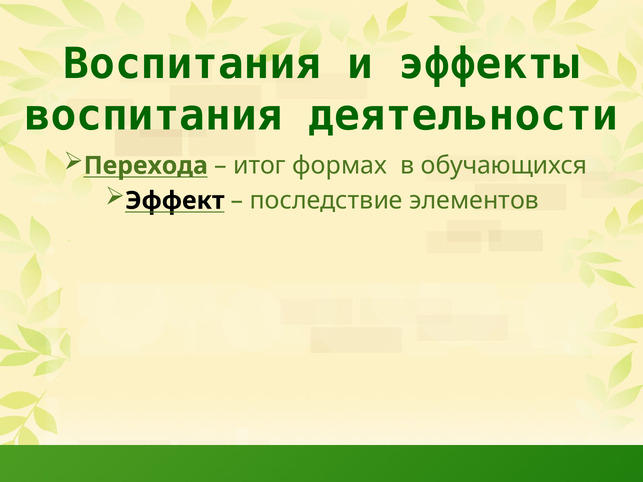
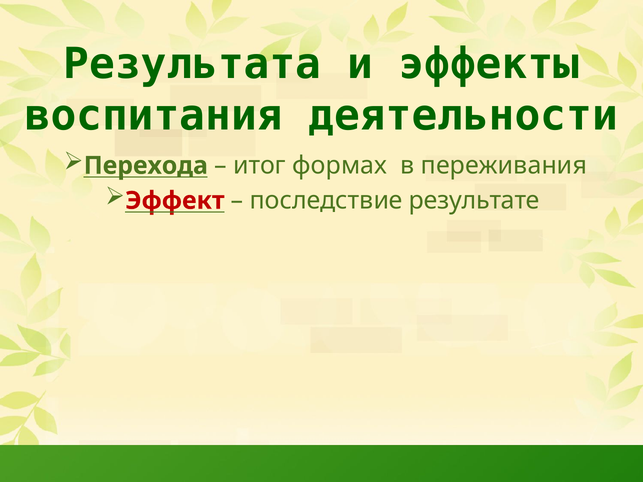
Воспитания: Воспитания -> Результата (192, 64)
обучающихся: обучающихся -> переживания (504, 166)
Эффект colour: black -> red (175, 201)
элементов: элементов -> результате (474, 201)
